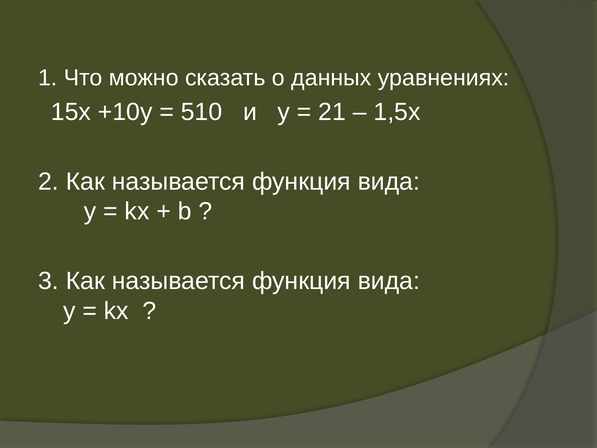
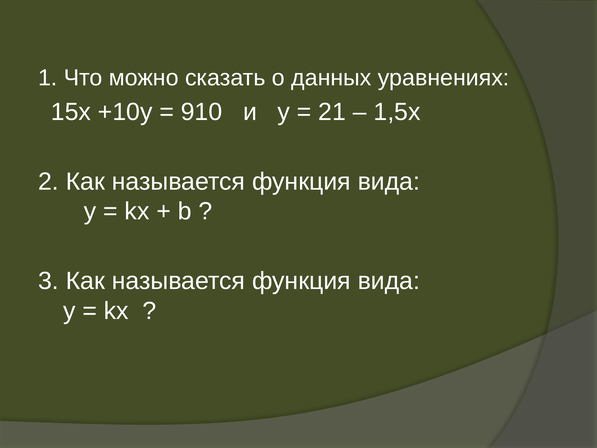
510: 510 -> 910 (202, 112)
